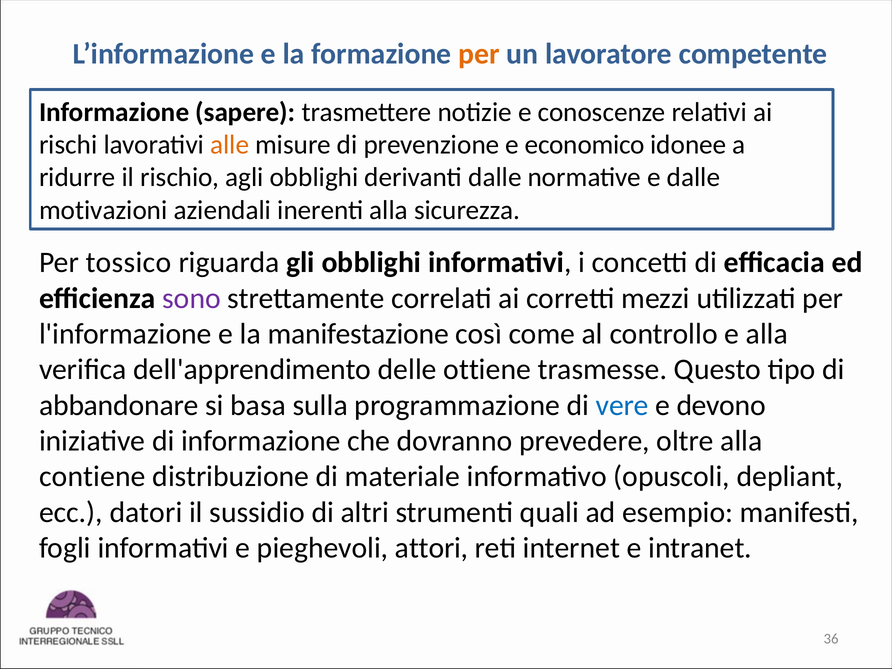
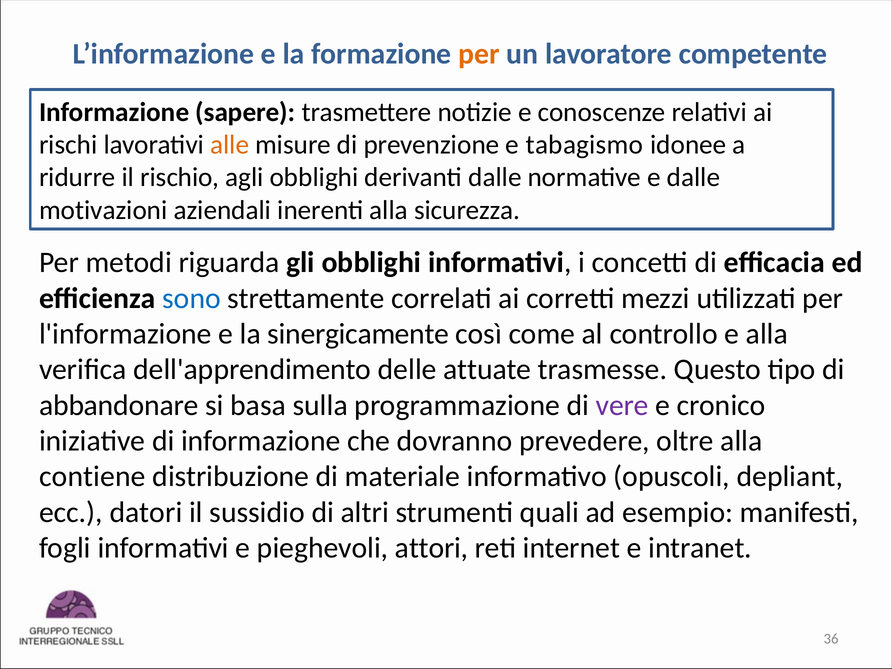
economico: economico -> tabagismo (584, 145)
tossico: tossico -> metodi (129, 263)
sono colour: purple -> blue (192, 298)
manifestazione: manifestazione -> sinergicamente (358, 334)
ottiene: ottiene -> attuate (487, 370)
vere colour: blue -> purple (622, 405)
devono: devono -> cronico (721, 405)
